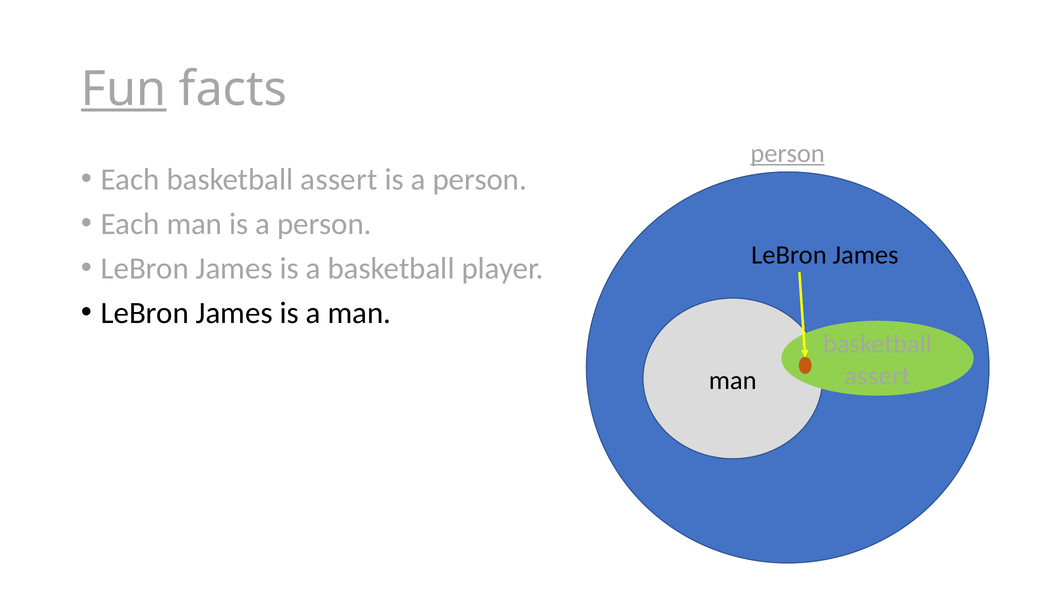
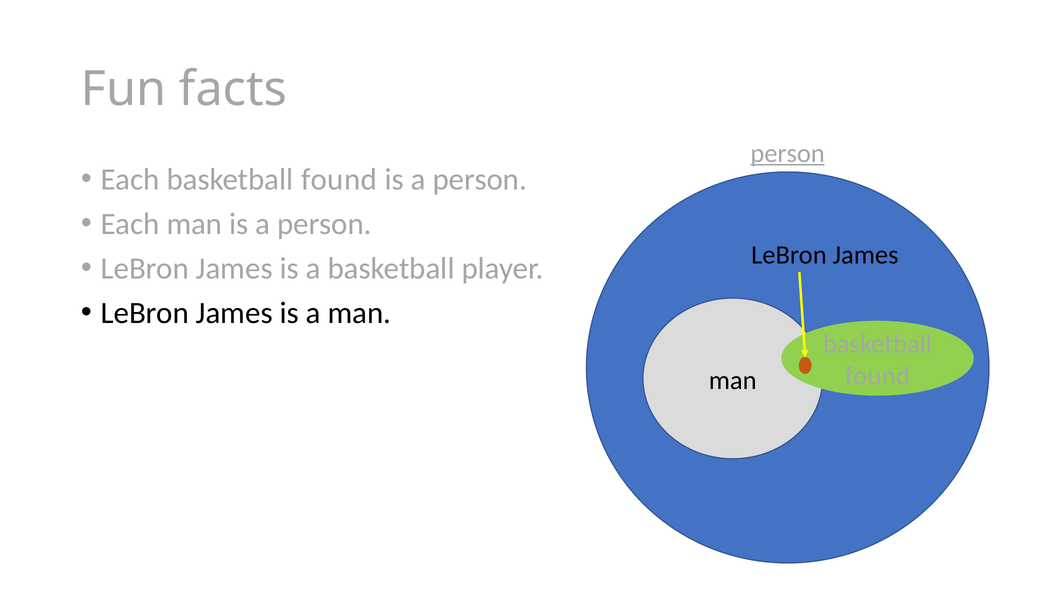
Fun underline: present -> none (124, 89)
Each basketball assert: assert -> found (339, 180)
assert: assert -> found (877, 376)
